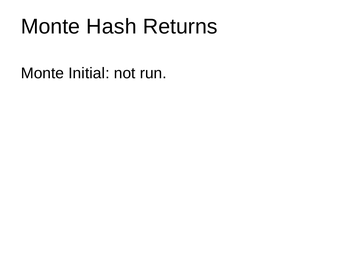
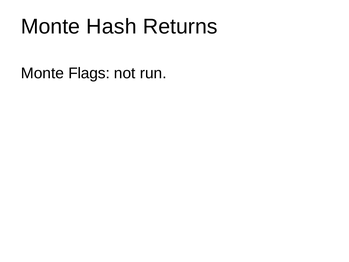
Initial: Initial -> Flags (89, 73)
